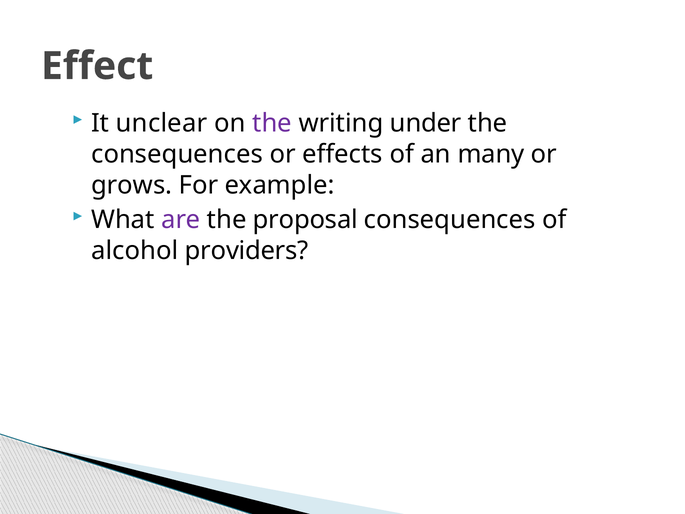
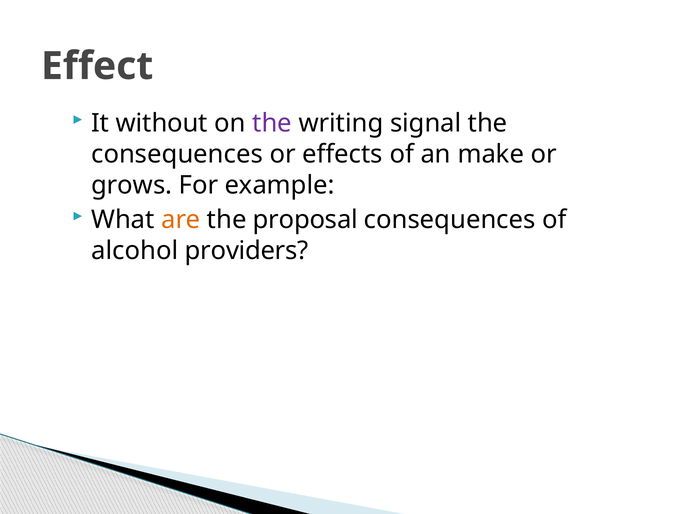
unclear: unclear -> without (162, 123)
under: under -> signal (426, 123)
many: many -> make (491, 154)
are colour: purple -> orange (181, 220)
